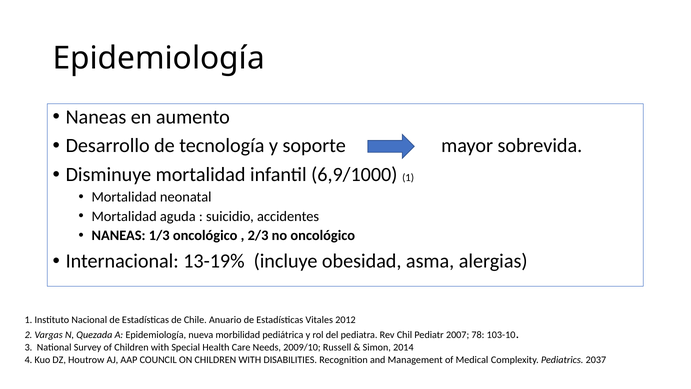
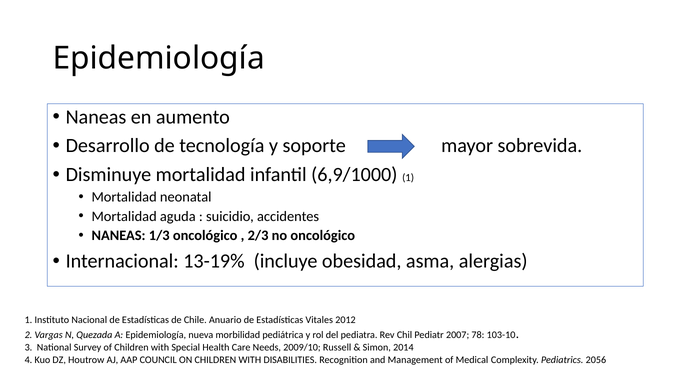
2037: 2037 -> 2056 (596, 359)
